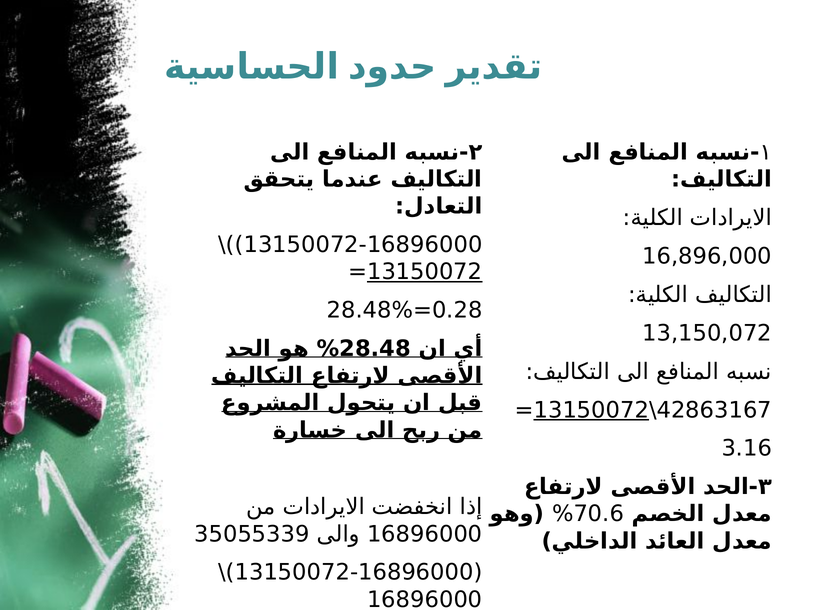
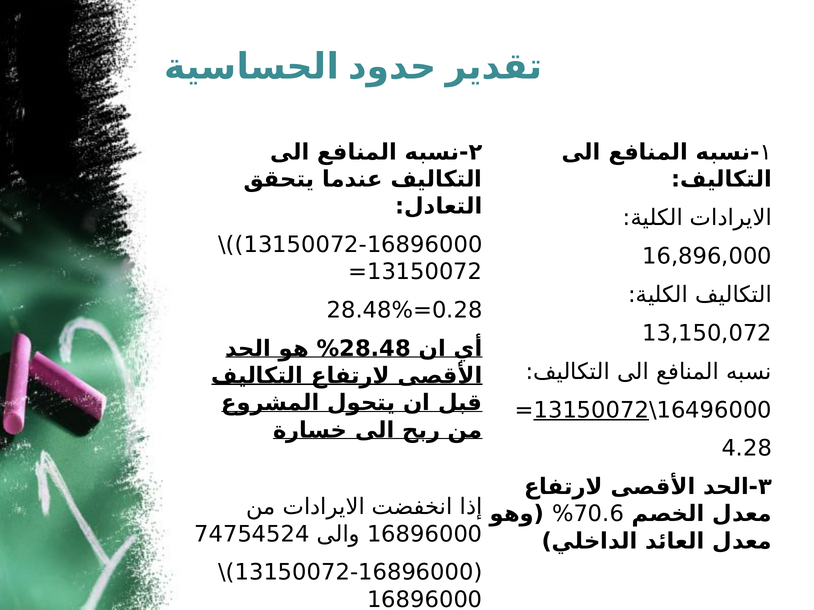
13150072 underline: present -> none (425, 272)
42863167: 42863167 -> 16496000 (714, 410)
3.16: 3.16 -> 4.28 (747, 449)
35055339: 35055339 -> 74754524 (252, 535)
